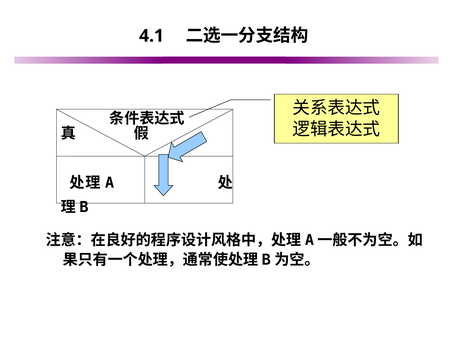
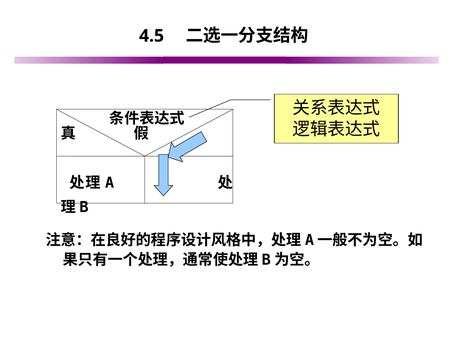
4.1: 4.1 -> 4.5 (152, 36)
